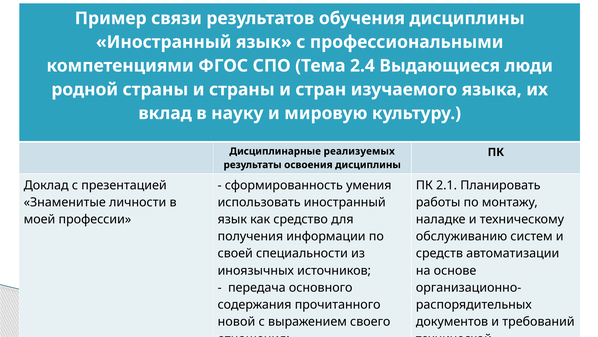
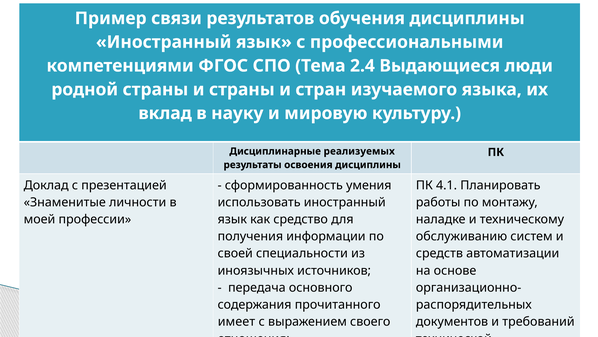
2.1: 2.1 -> 4.1 (447, 185)
новой: новой -> имеет (236, 321)
